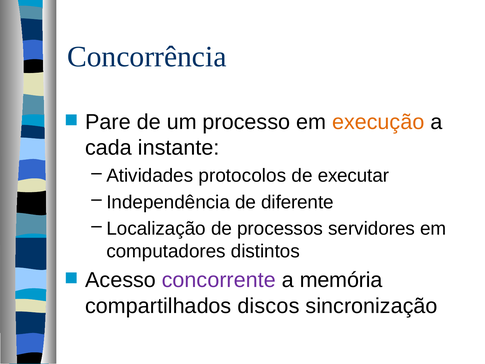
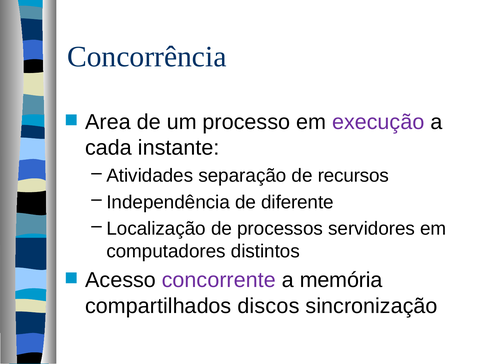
Pare: Pare -> Area (108, 122)
execução colour: orange -> purple (378, 122)
protocolos: protocolos -> separação (242, 176)
executar: executar -> recursos (353, 176)
